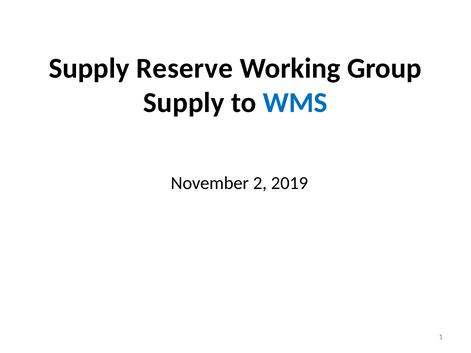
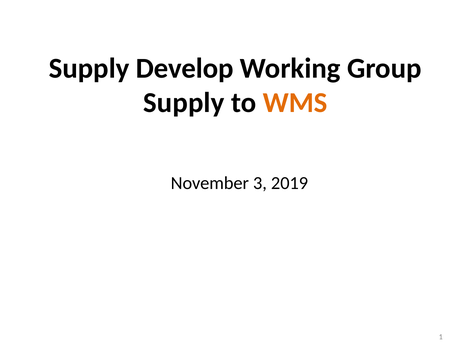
Reserve: Reserve -> Develop (185, 68)
WMS colour: blue -> orange (295, 103)
2: 2 -> 3 (260, 183)
